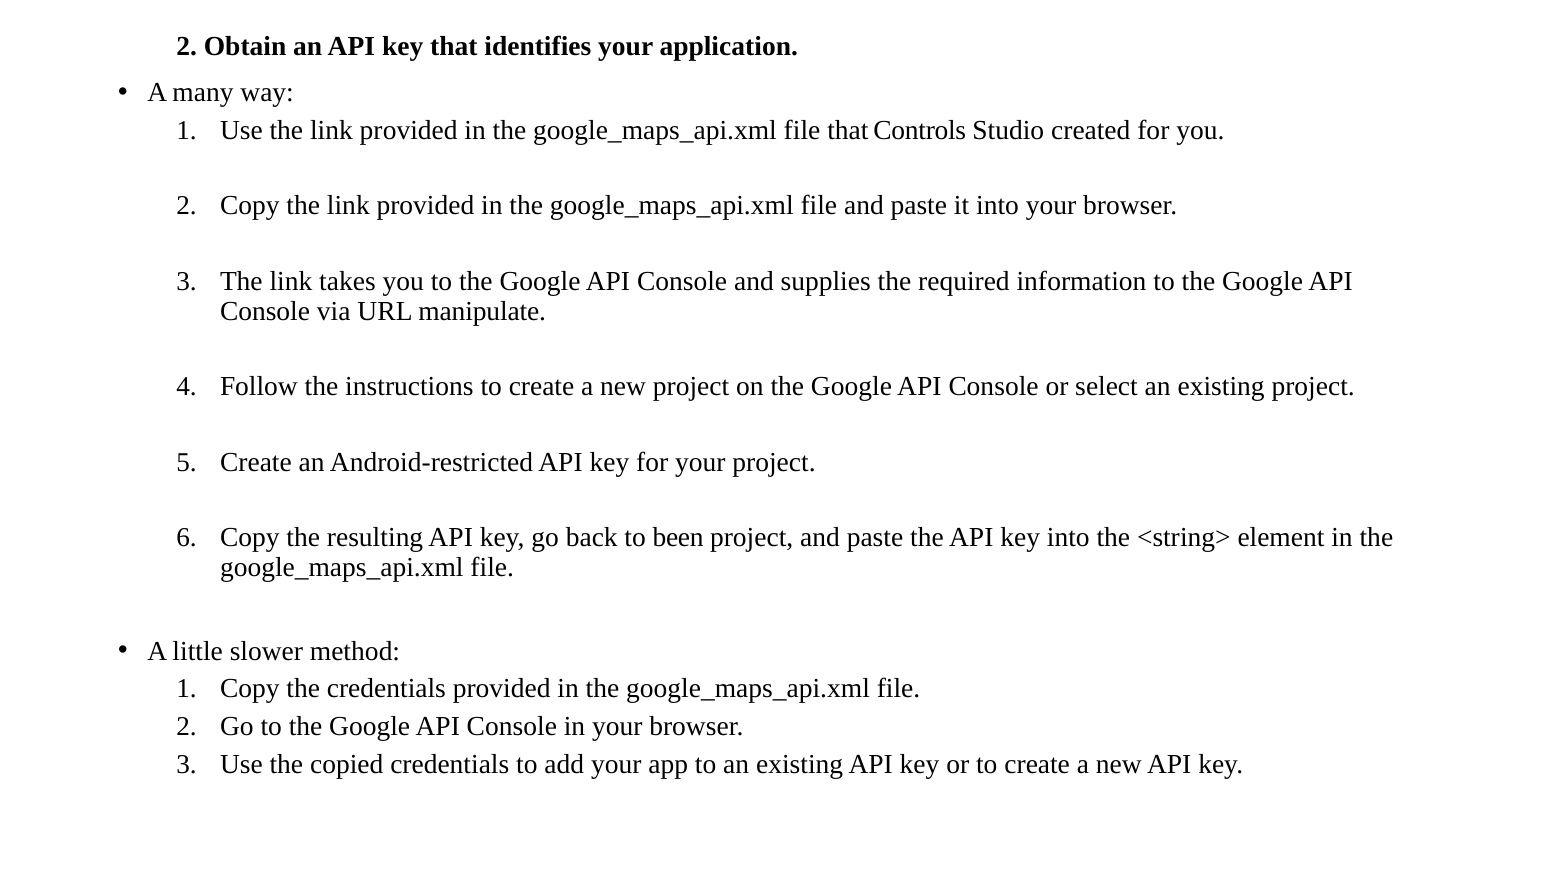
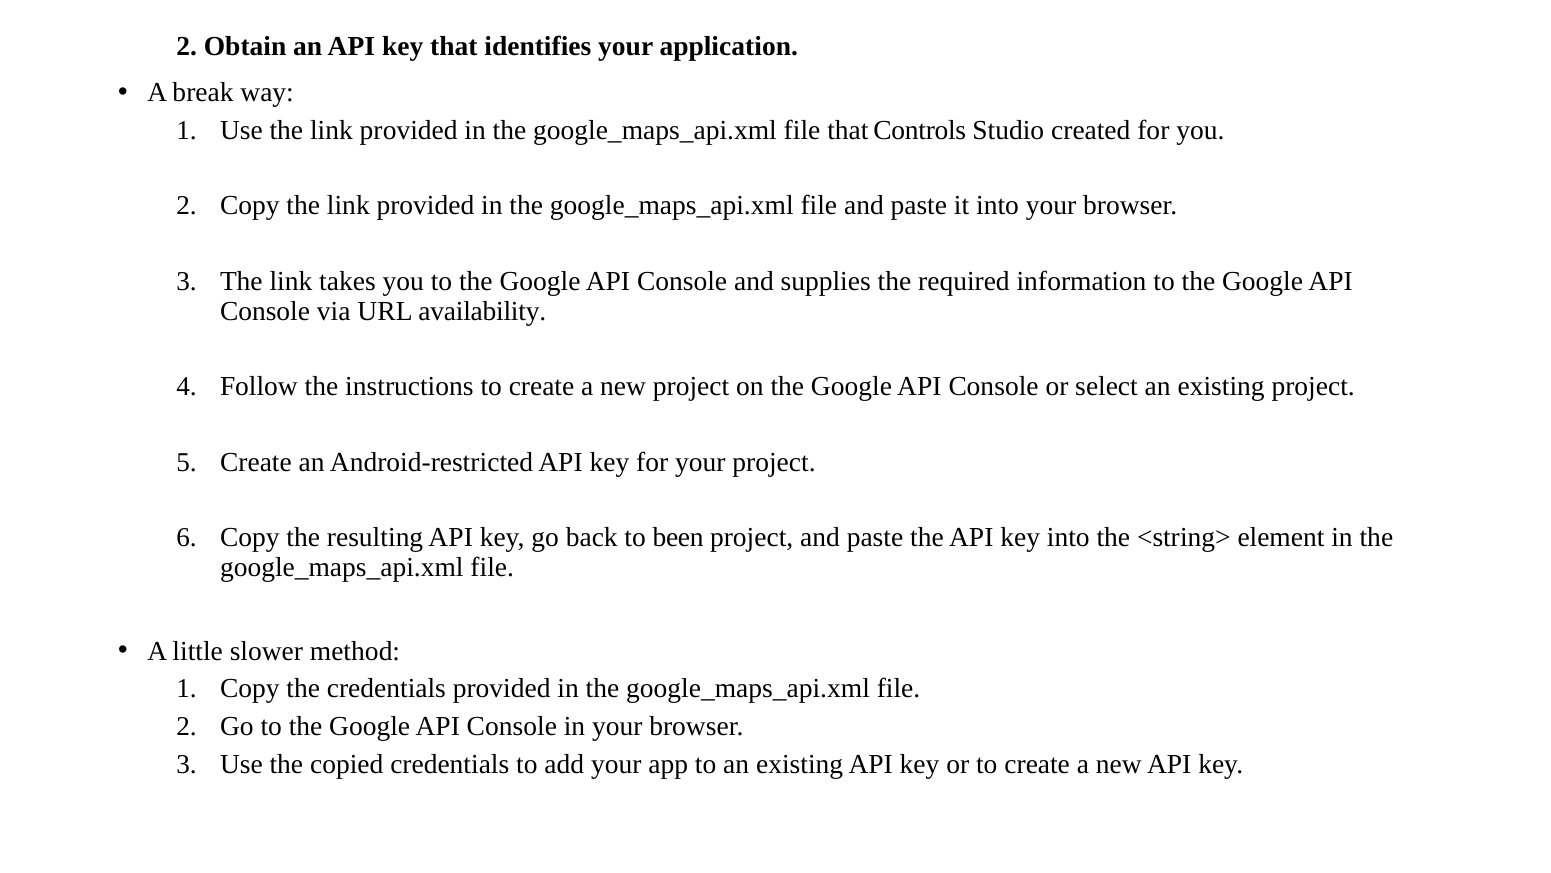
many: many -> break (203, 93)
manipulate: manipulate -> availability (482, 311)
